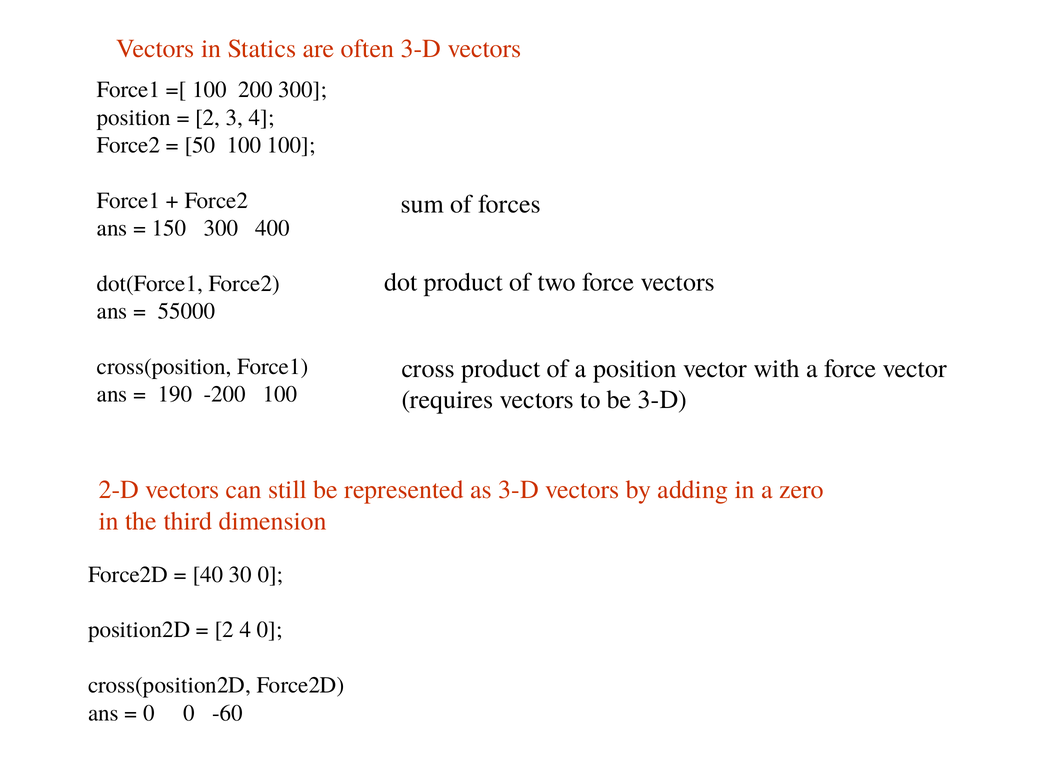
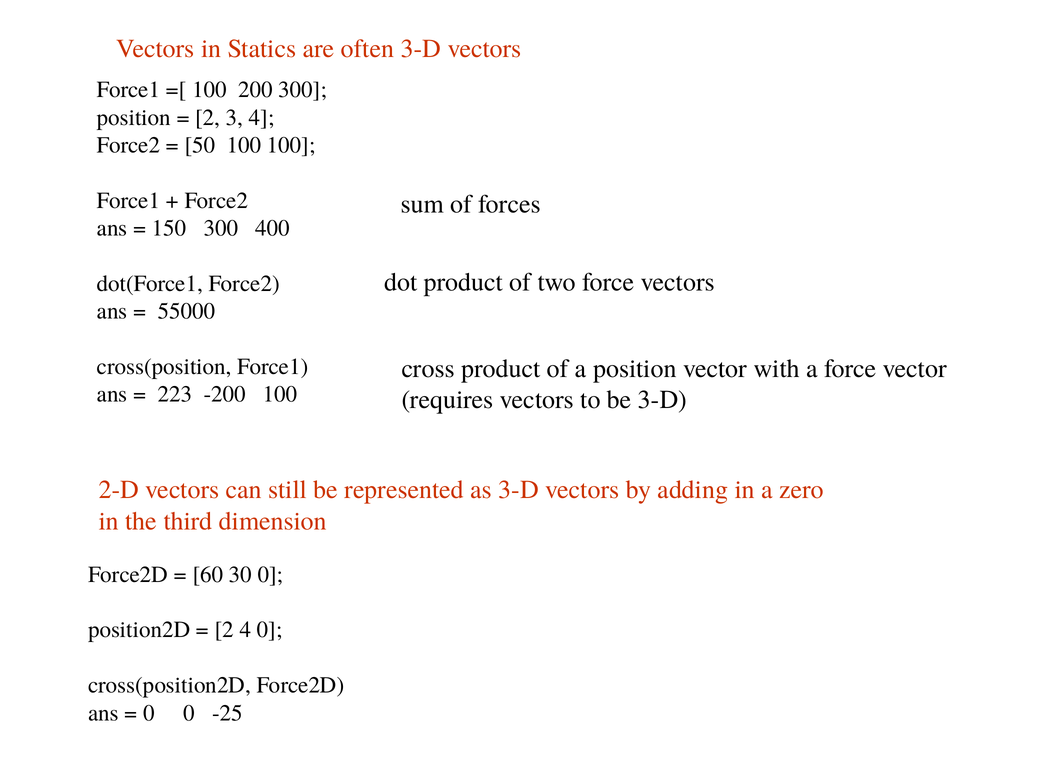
190: 190 -> 223 (175, 394)
40: 40 -> 60 (208, 575)
-60: -60 -> -25 (227, 713)
